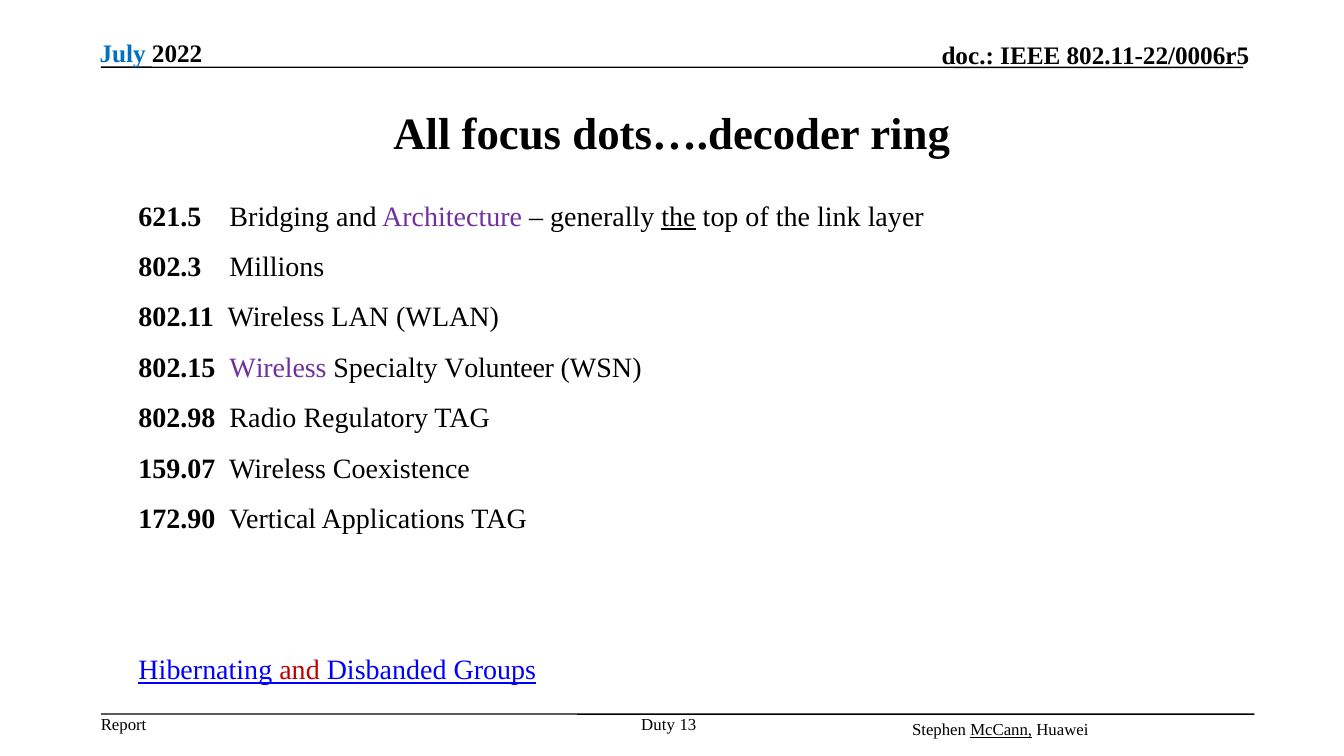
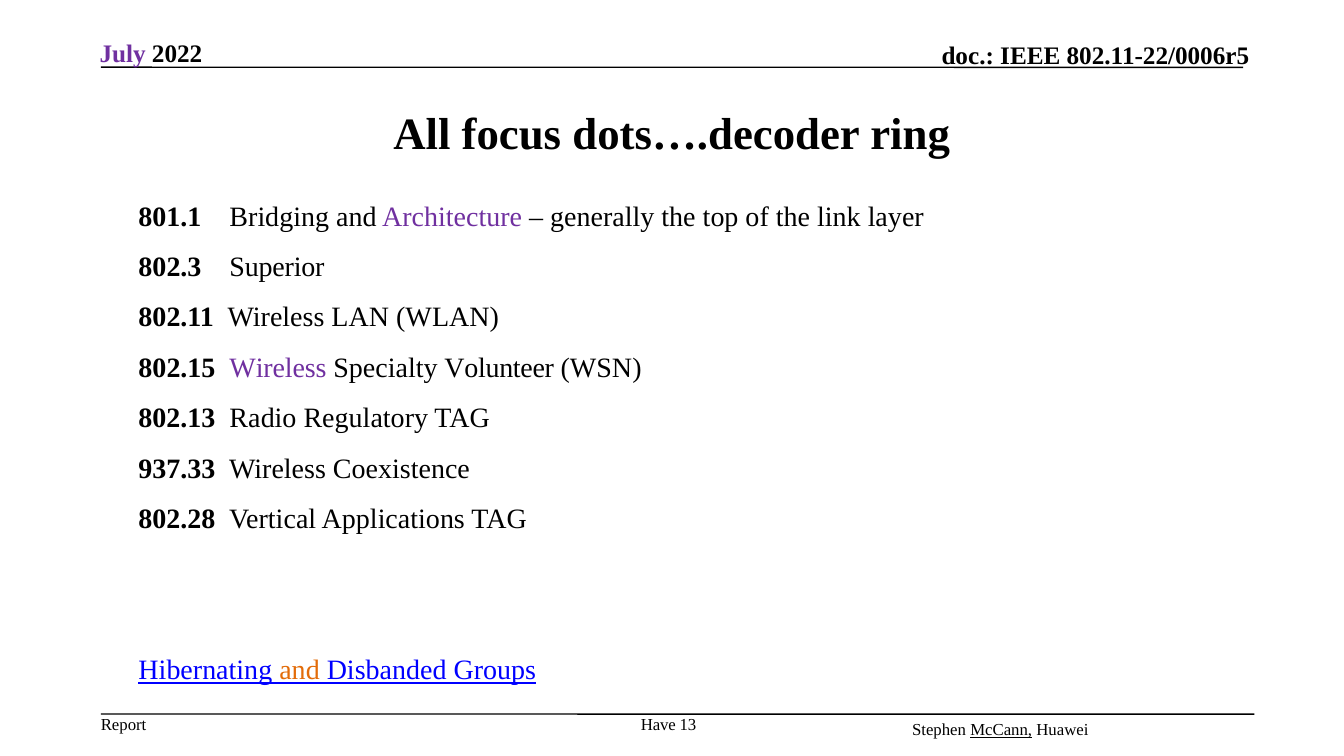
July colour: blue -> purple (123, 54)
621.5: 621.5 -> 801.1 (170, 217)
the underline: present -> none (678, 217)
Millions: Millions -> Superior (277, 267)
802.98: 802.98 -> 802.13 (177, 419)
159.07: 159.07 -> 937.33 (177, 469)
172.90: 172.90 -> 802.28 (177, 519)
and colour: red -> orange (300, 671)
Duty: Duty -> Have (658, 725)
